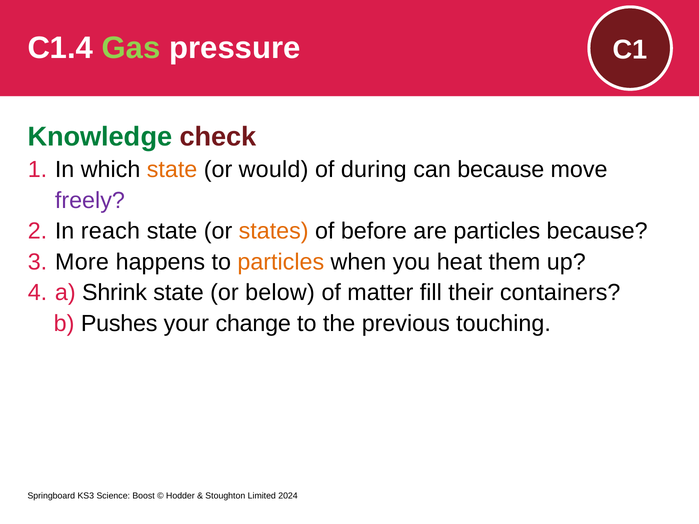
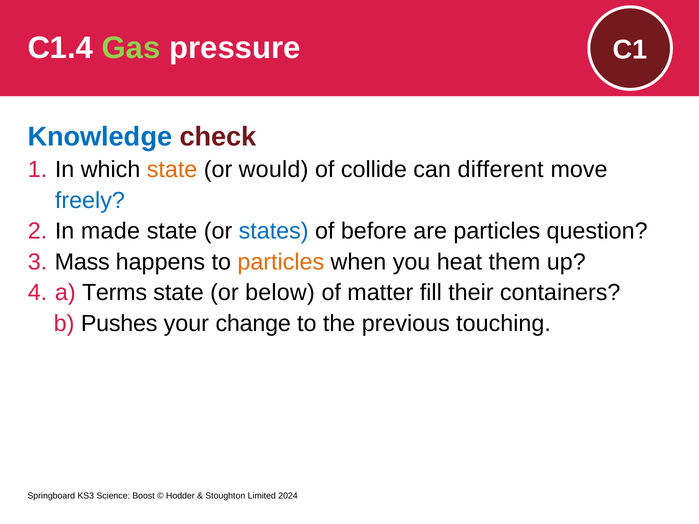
Knowledge colour: green -> blue (100, 137)
during: during -> collide (374, 170)
can because: because -> different (501, 170)
freely colour: purple -> blue (90, 201)
reach: reach -> made (110, 231)
states colour: orange -> blue (274, 231)
particles because: because -> question (597, 231)
More: More -> Mass (82, 262)
Shrink: Shrink -> Terms (115, 293)
